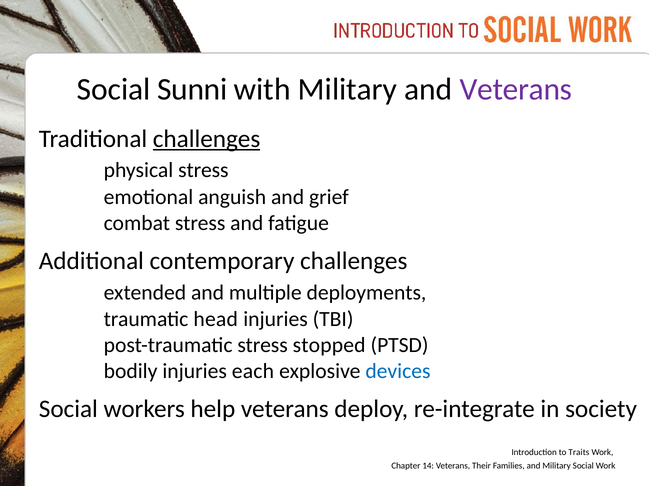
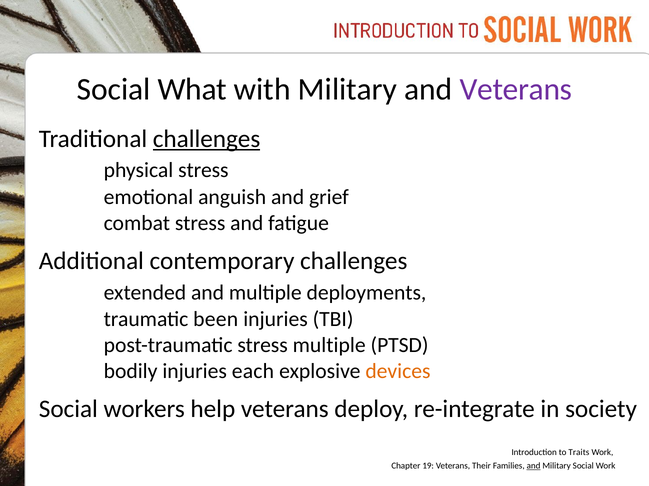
Sunni: Sunni -> What (192, 89)
head: head -> been (216, 320)
stress stopped: stopped -> multiple (329, 346)
devices colour: blue -> orange (398, 371)
14: 14 -> 19 (428, 467)
and underline: none -> present (534, 467)
